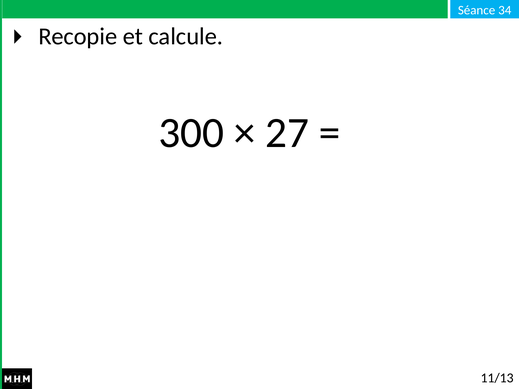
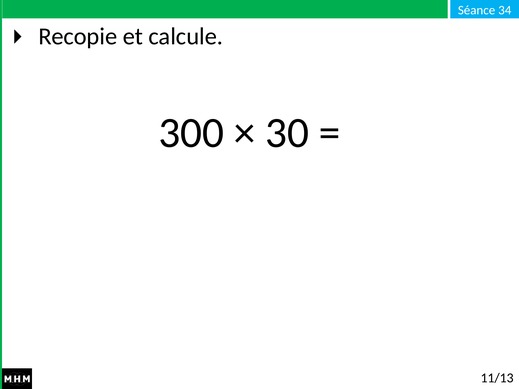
27: 27 -> 30 (287, 133)
